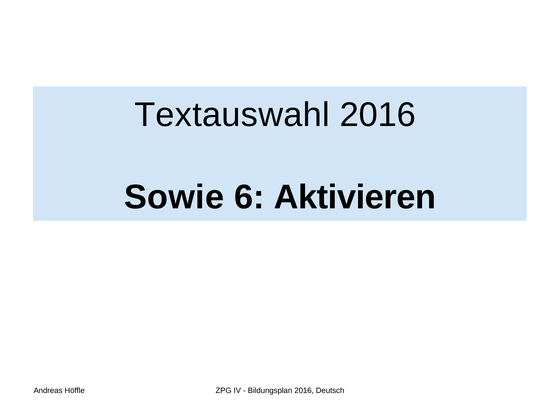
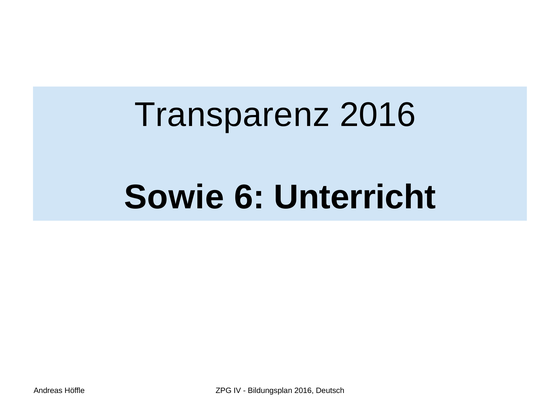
Textauswahl: Textauswahl -> Transparenz (232, 115)
Aktivieren: Aktivieren -> Unterricht (355, 197)
